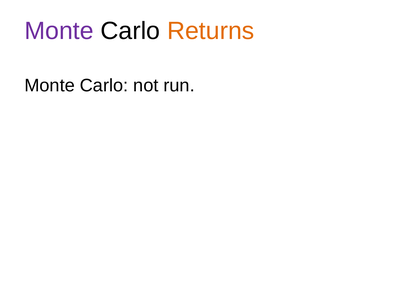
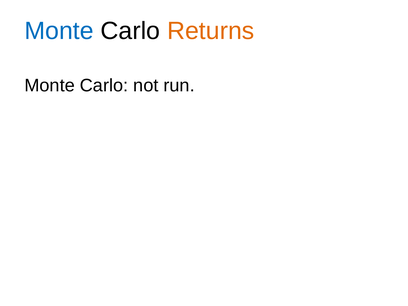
Monte colour: purple -> blue (59, 31)
